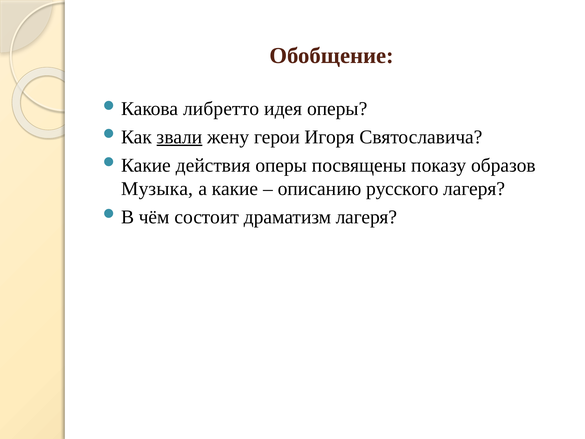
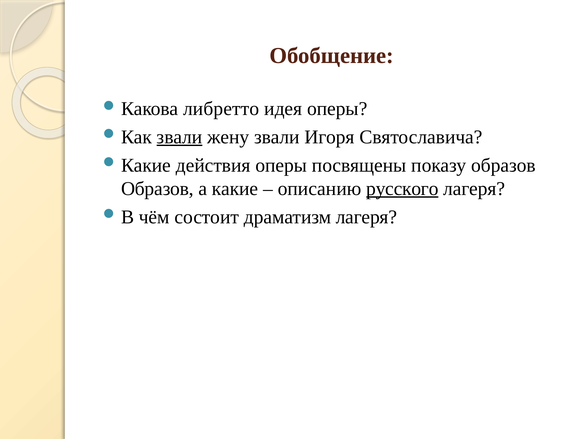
жену герои: герои -> звали (277, 137)
Музыка: Музыка -> Образов (157, 189)
русского underline: none -> present (402, 189)
